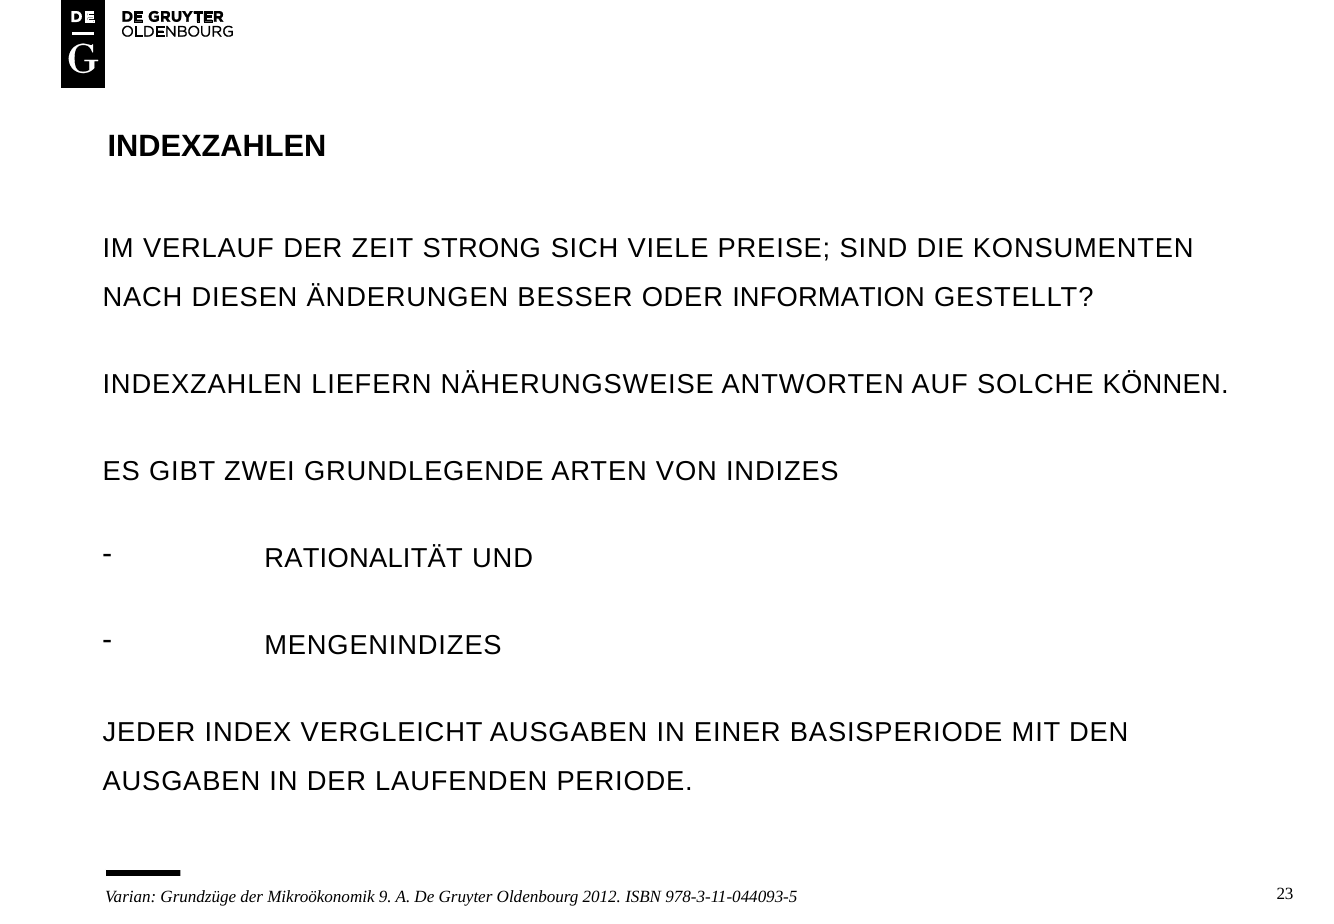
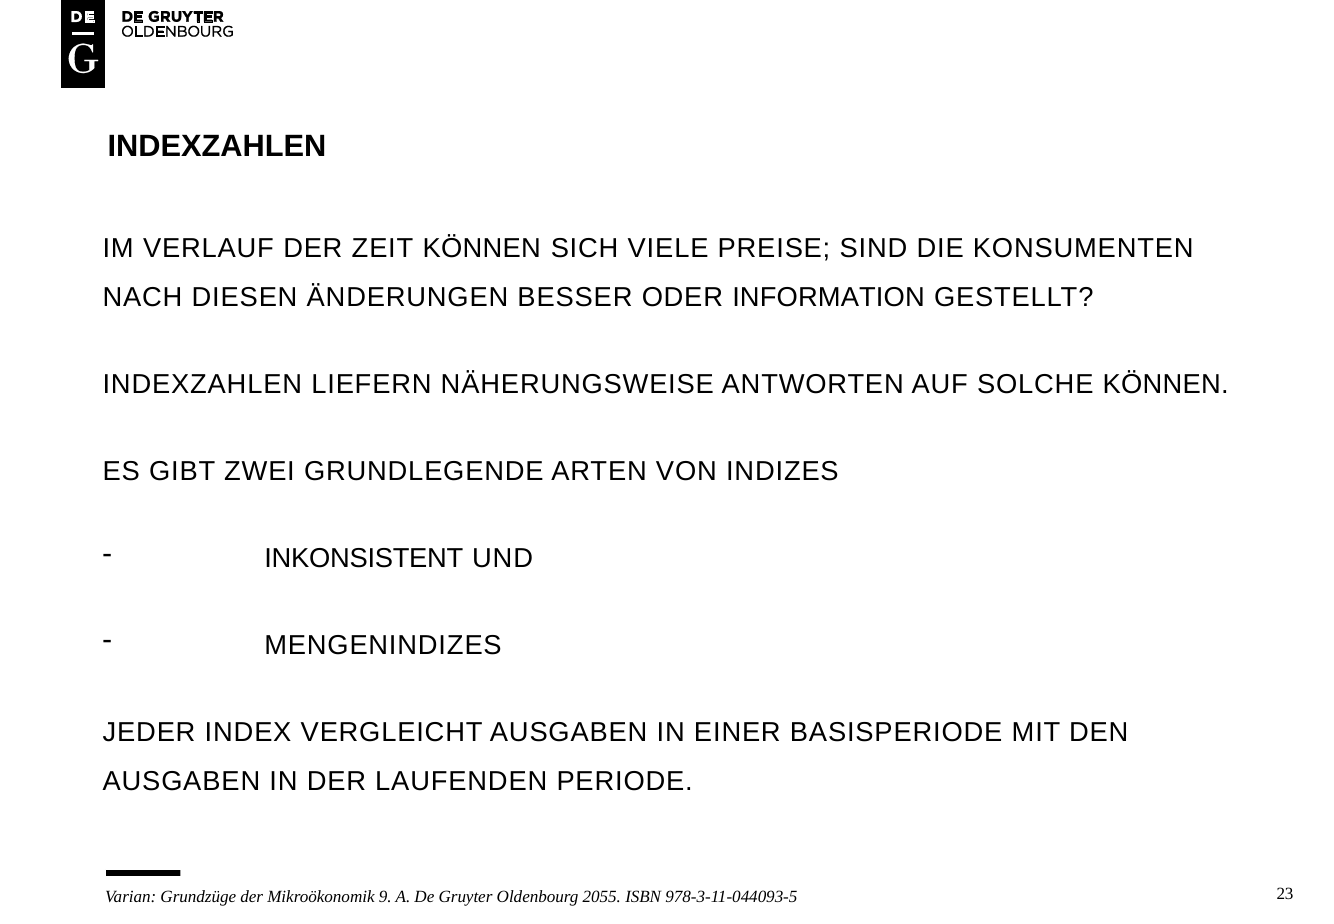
ZEIT STRONG: STRONG -> KÖNNEN (482, 249)
RATIONALITÄT: RATIONALITÄT -> INKONSISTENT (364, 558)
2012: 2012 -> 2055 (602, 896)
